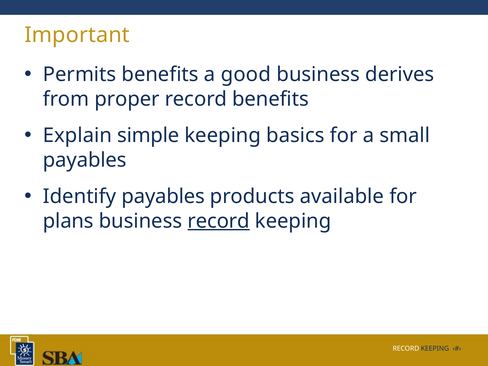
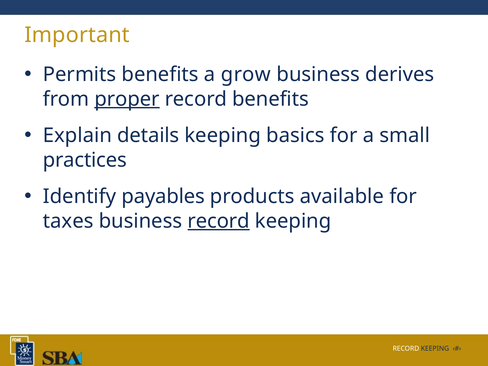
good: good -> grow (246, 75)
proper underline: none -> present (127, 99)
simple: simple -> details (148, 136)
payables: payables -> practices (85, 160)
plans: plans -> taxes (68, 221)
